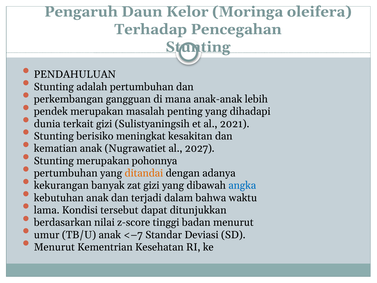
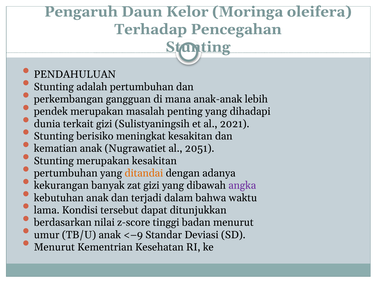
2027: 2027 -> 2051 (200, 148)
merupakan pohonnya: pohonnya -> kesakitan (154, 161)
angka colour: blue -> purple (242, 185)
<–7: <–7 -> <–9 (133, 235)
